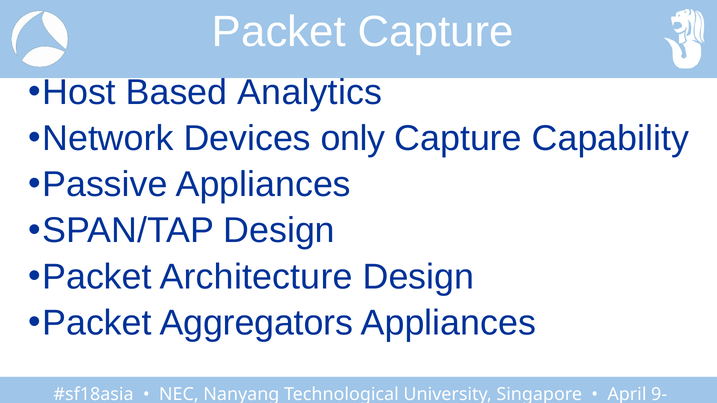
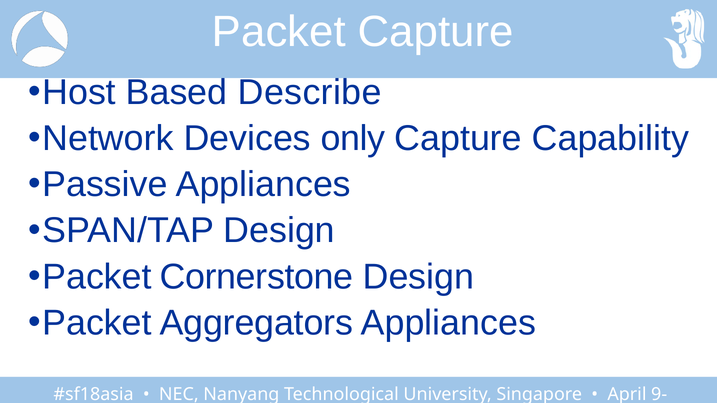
Analytics: Analytics -> Describe (310, 92)
Architecture: Architecture -> Cornerstone (256, 277)
